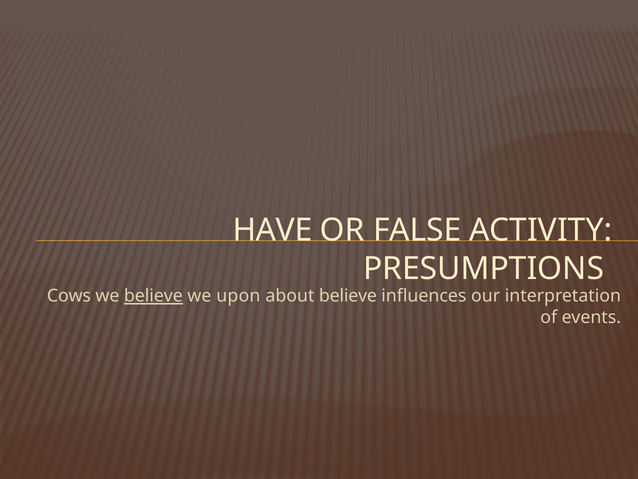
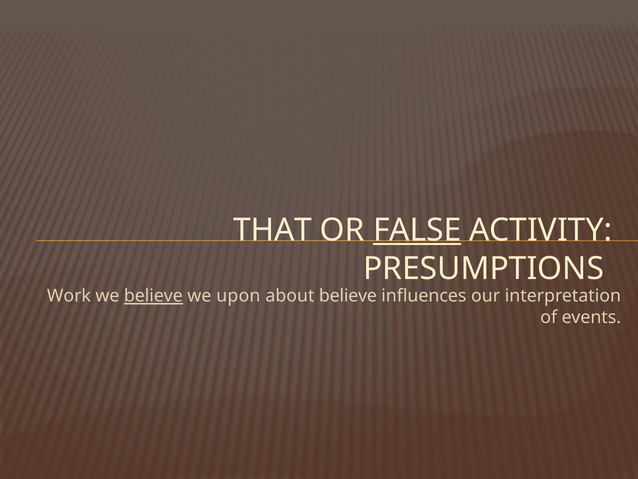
HAVE: HAVE -> THAT (273, 230)
FALSE underline: none -> present (417, 230)
Cows: Cows -> Work (69, 296)
